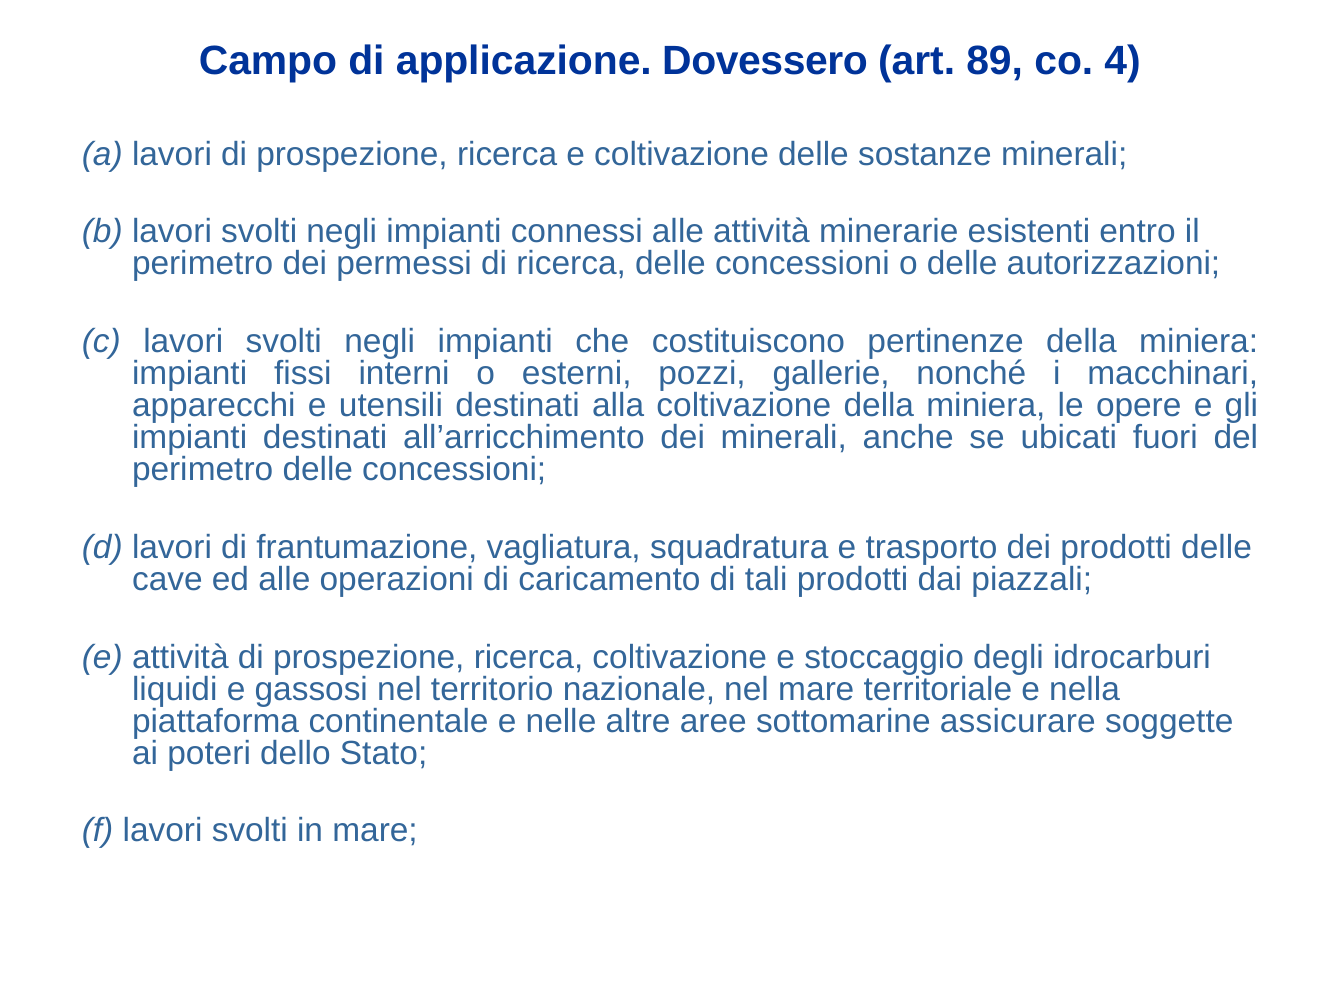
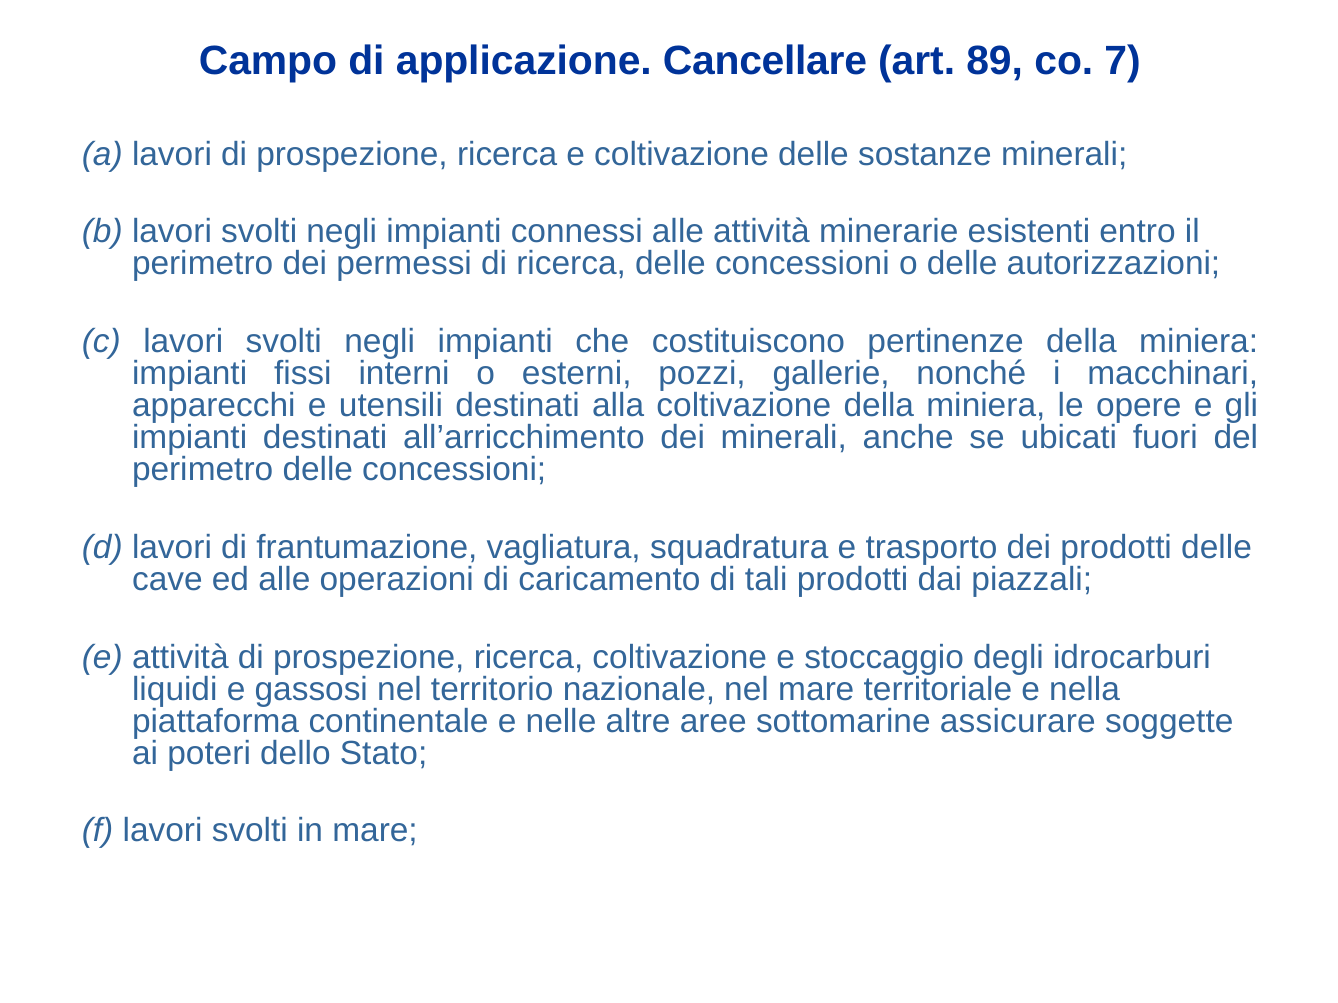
Dovessero: Dovessero -> Cancellare (765, 61)
4: 4 -> 7 (1123, 61)
